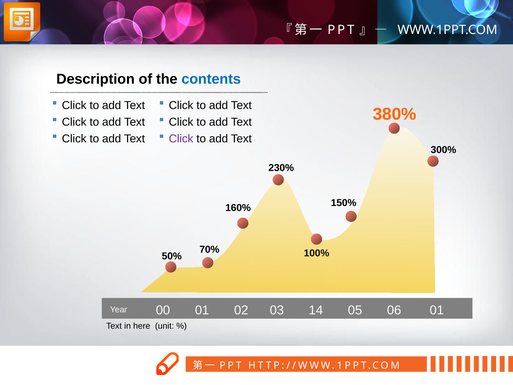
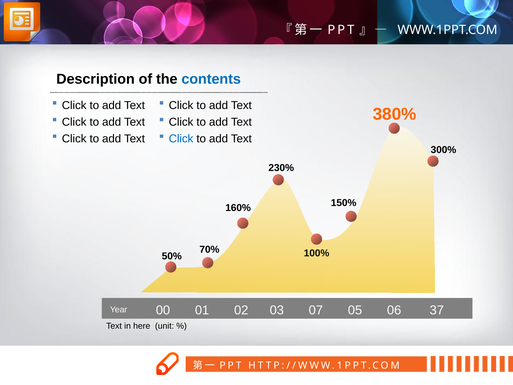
Click colour: purple -> blue (181, 139)
14: 14 -> 07 (316, 310)
06 01: 01 -> 37 (437, 310)
